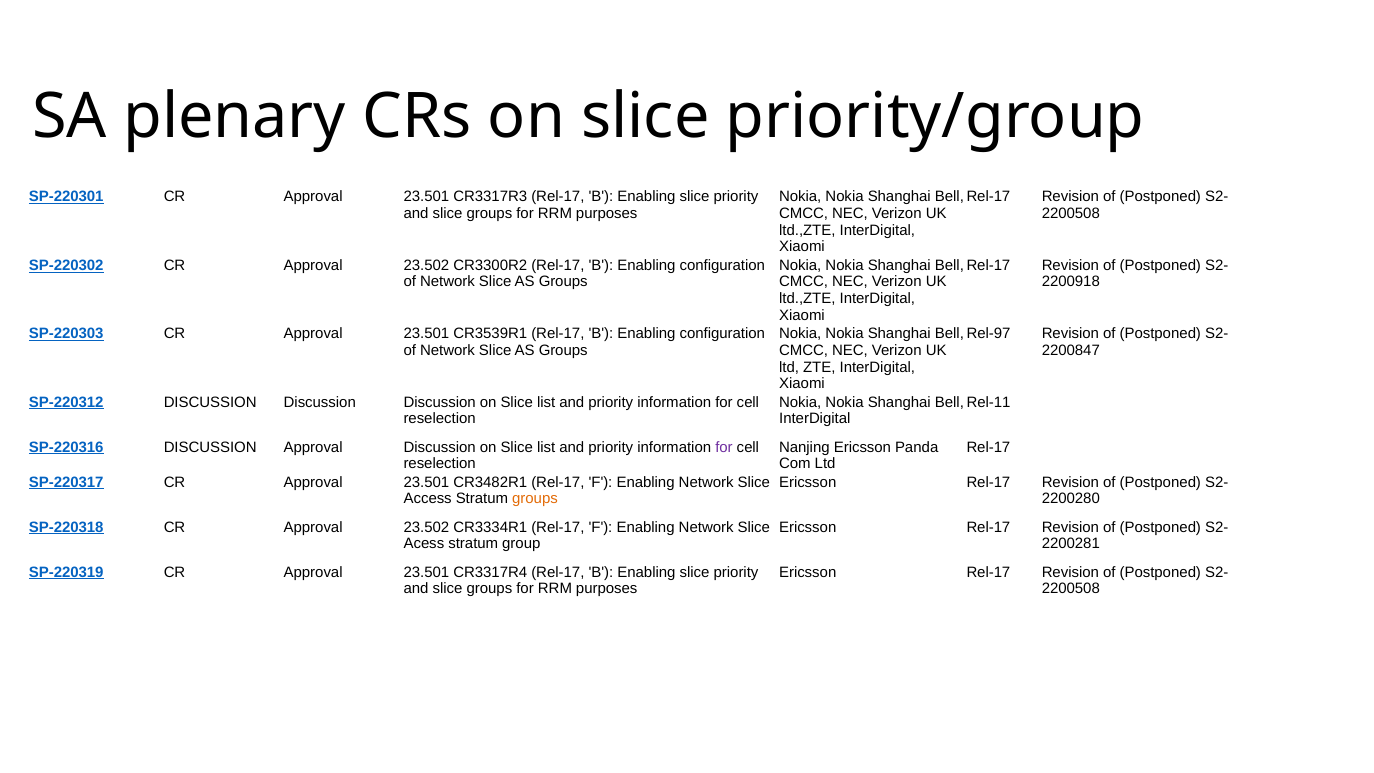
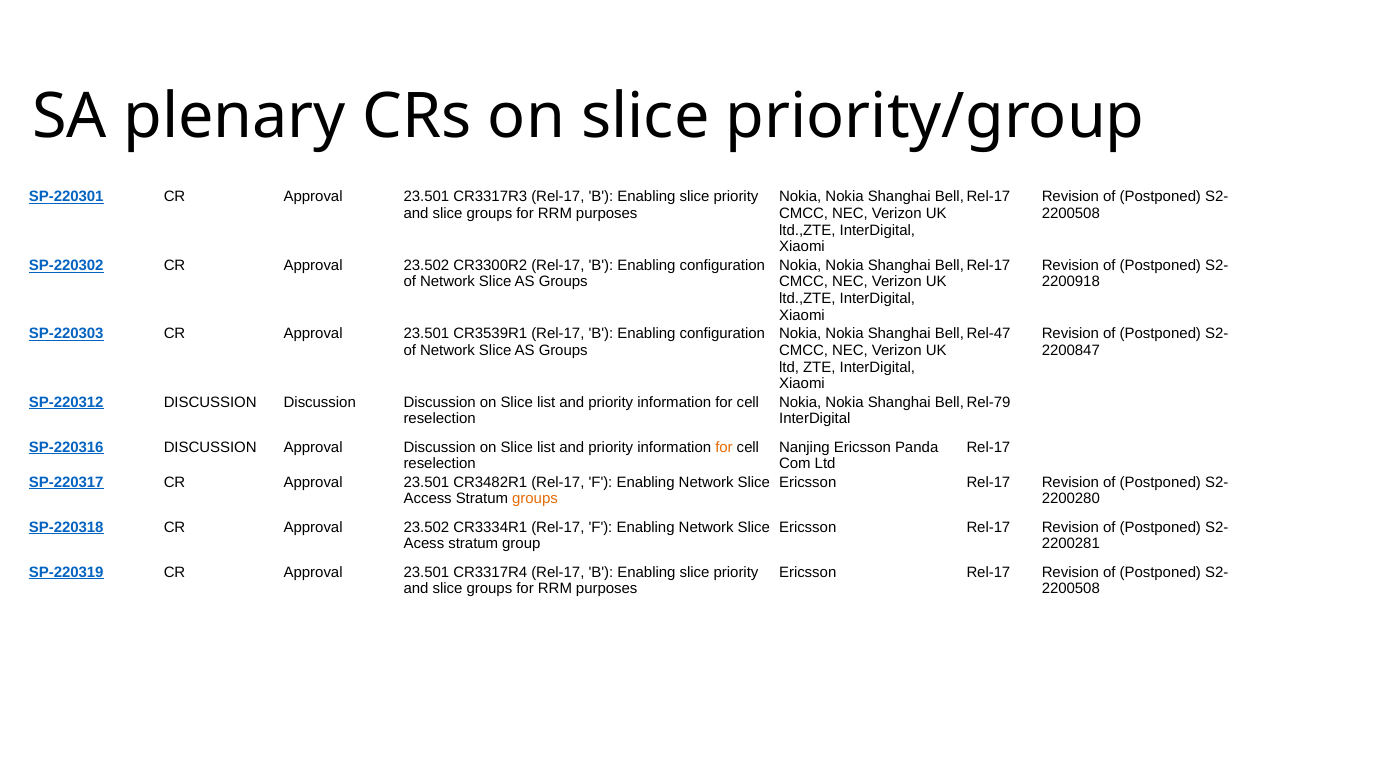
Rel-97: Rel-97 -> Rel-47 (988, 334)
Rel-11: Rel-11 -> Rel-79 (988, 402)
for colour: purple -> orange (724, 447)
